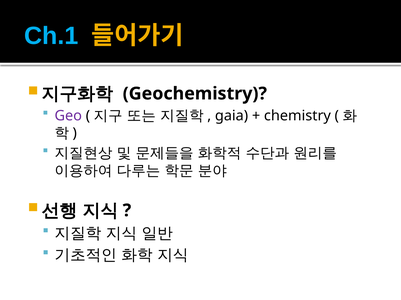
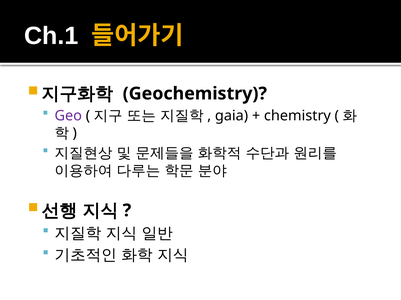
Ch.1 colour: light blue -> white (51, 36)
